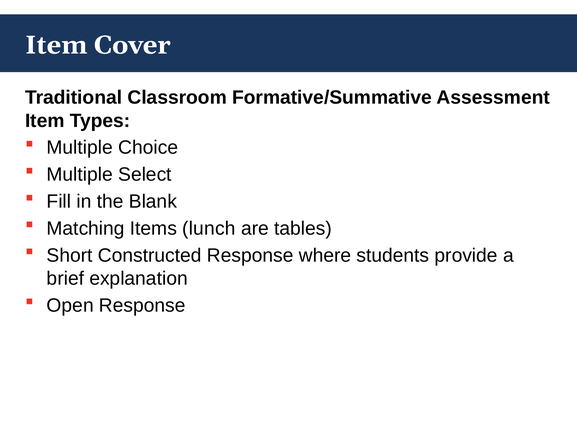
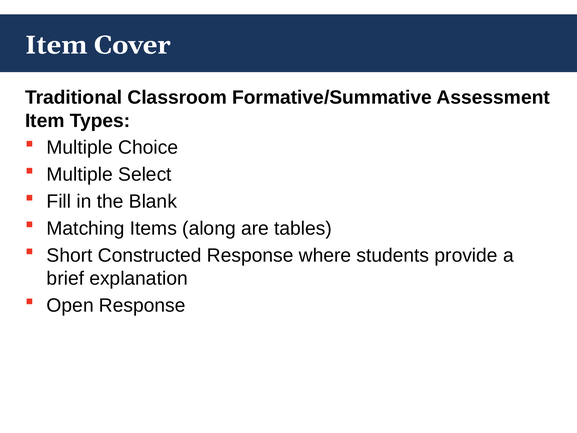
lunch: lunch -> along (209, 228)
